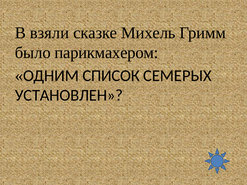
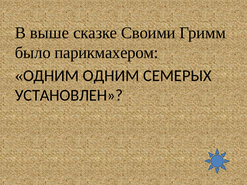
взяли: взяли -> выше (49, 33)
Михель: Михель -> Своими (148, 33)
ОДНИМ СПИСОК: СПИСОК -> ОДНИМ (111, 76)
